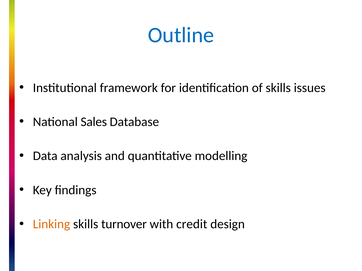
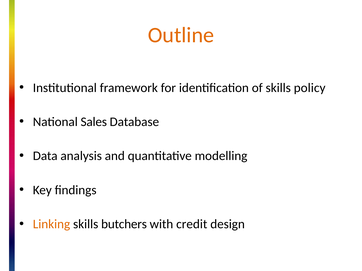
Outline colour: blue -> orange (181, 35)
issues: issues -> policy (310, 88)
turnover: turnover -> butchers (124, 225)
